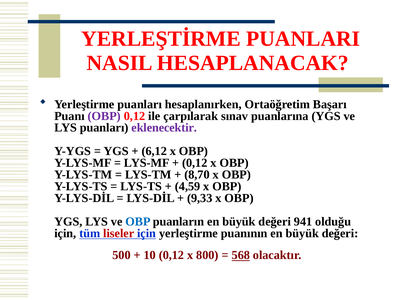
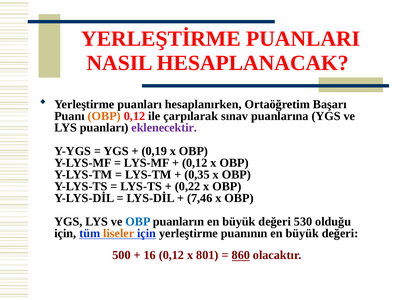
OBP colour: purple -> orange (104, 116)
6,12: 6,12 -> 0,19 (154, 151)
8,70: 8,70 -> 0,35 (197, 174)
4,59: 4,59 -> 0,22 (188, 186)
9,33: 9,33 -> 7,46 (200, 198)
941: 941 -> 530 (303, 221)
liseler colour: red -> orange (119, 233)
10: 10 -> 16 (150, 255)
800: 800 -> 801 (207, 255)
568: 568 -> 860 (241, 255)
